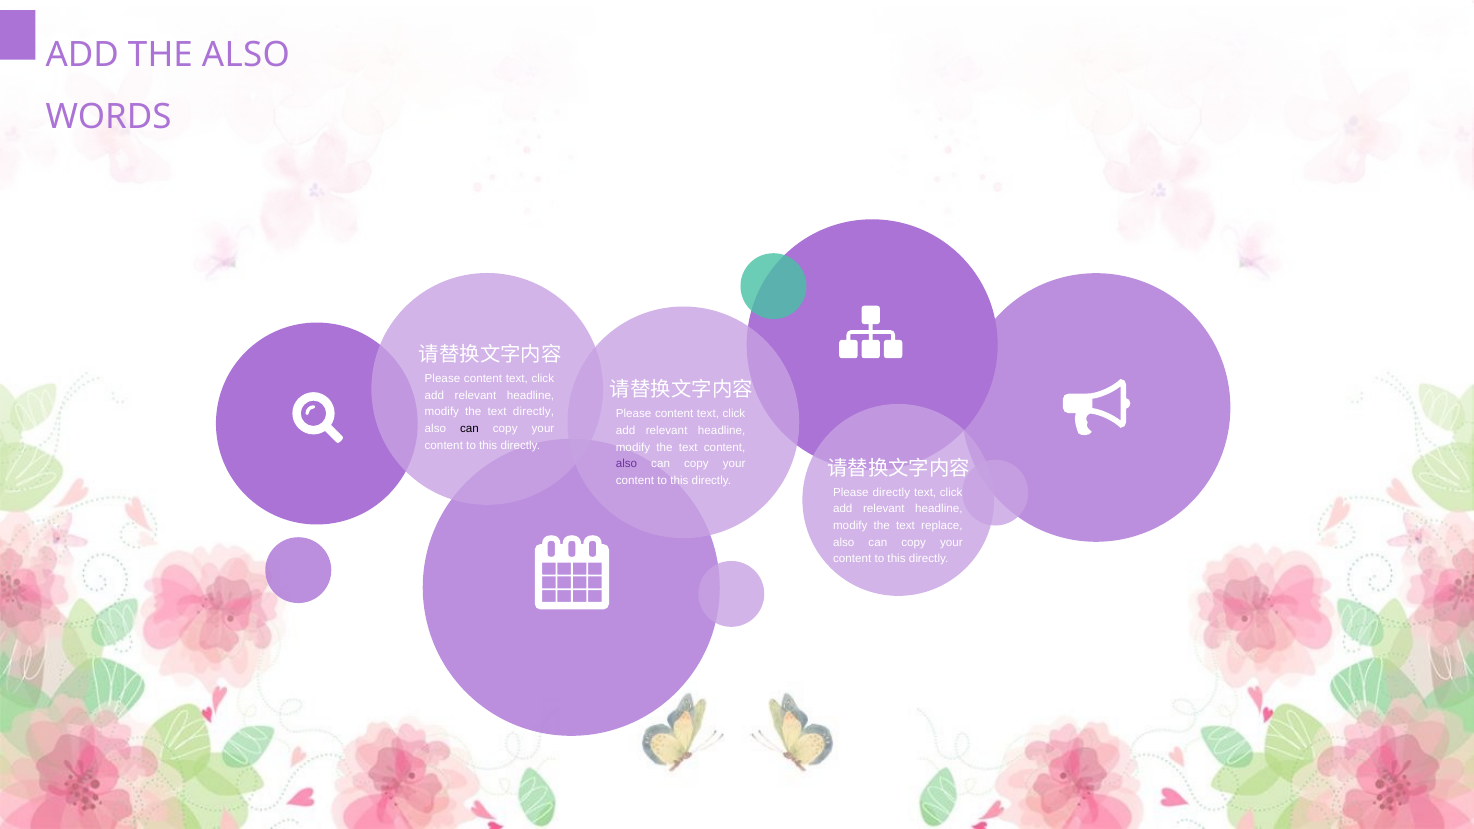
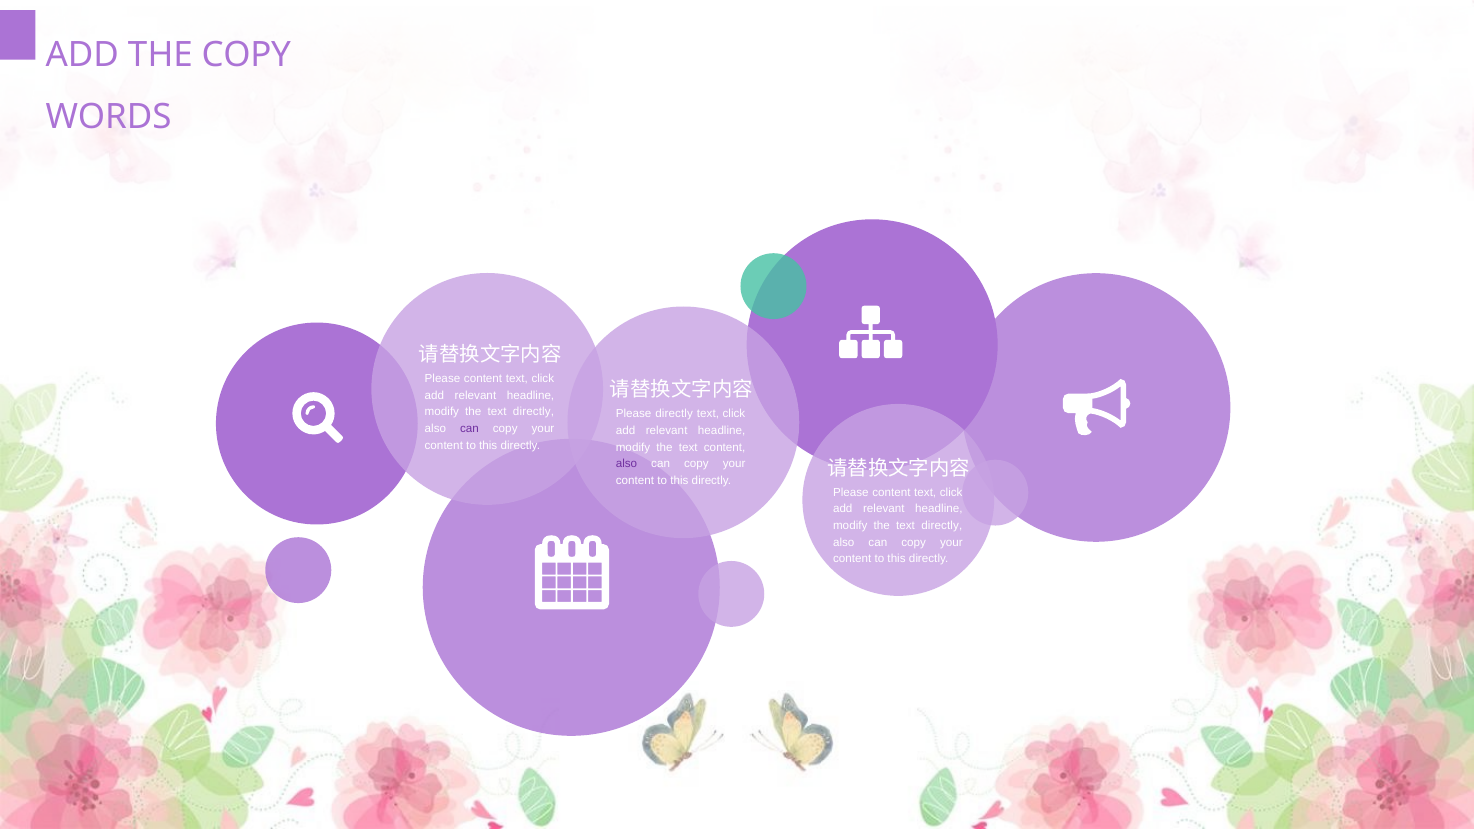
THE ALSO: ALSO -> COPY (246, 55)
content: content -> directly (674, 414)
can colour: black -> purple (469, 429)
directly: directly -> content (891, 492)
replace: replace -> directly (942, 526)
